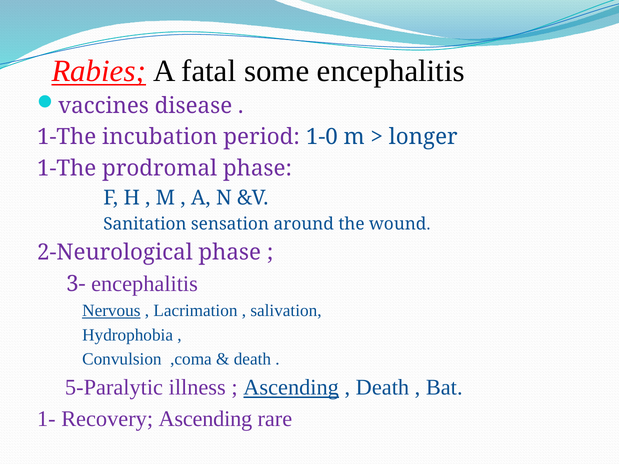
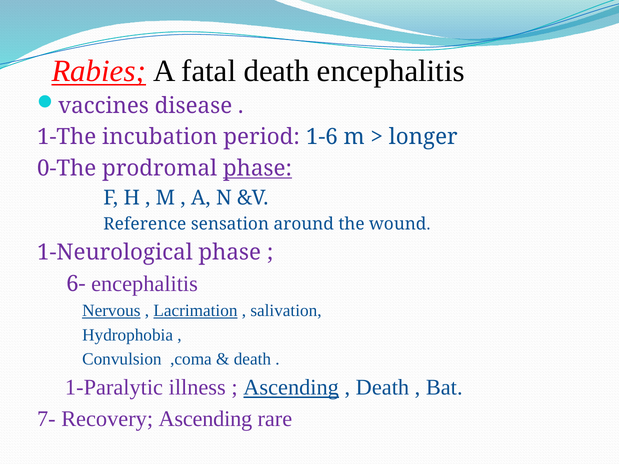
fatal some: some -> death (277, 71)
1-0: 1-0 -> 1-6 (322, 137)
1-The: 1-The -> 0-The (67, 168)
phase underline: none -> present (257, 168)
Sanitation: Sanitation -> Reference (145, 224)
2-Neurological: 2-Neurological -> 1-Neurological (115, 253)
3-: 3- -> 6- (76, 284)
Lacrimation underline: none -> present (195, 311)
5-Paralytic: 5-Paralytic -> 1-Paralytic (114, 388)
1-: 1- -> 7- (46, 419)
